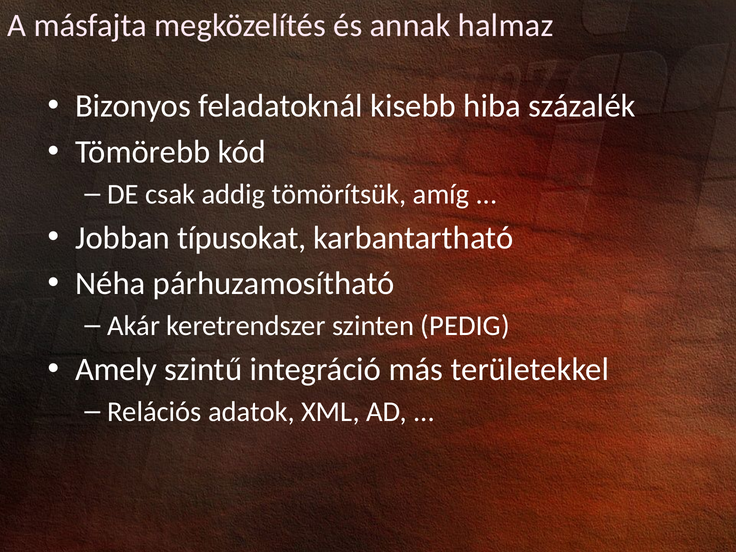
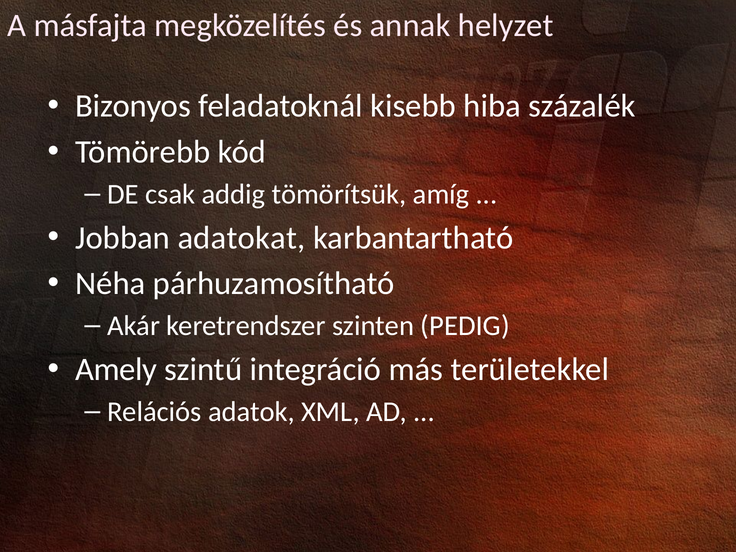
halmaz: halmaz -> helyzet (506, 26)
típusokat: típusokat -> adatokat (242, 238)
